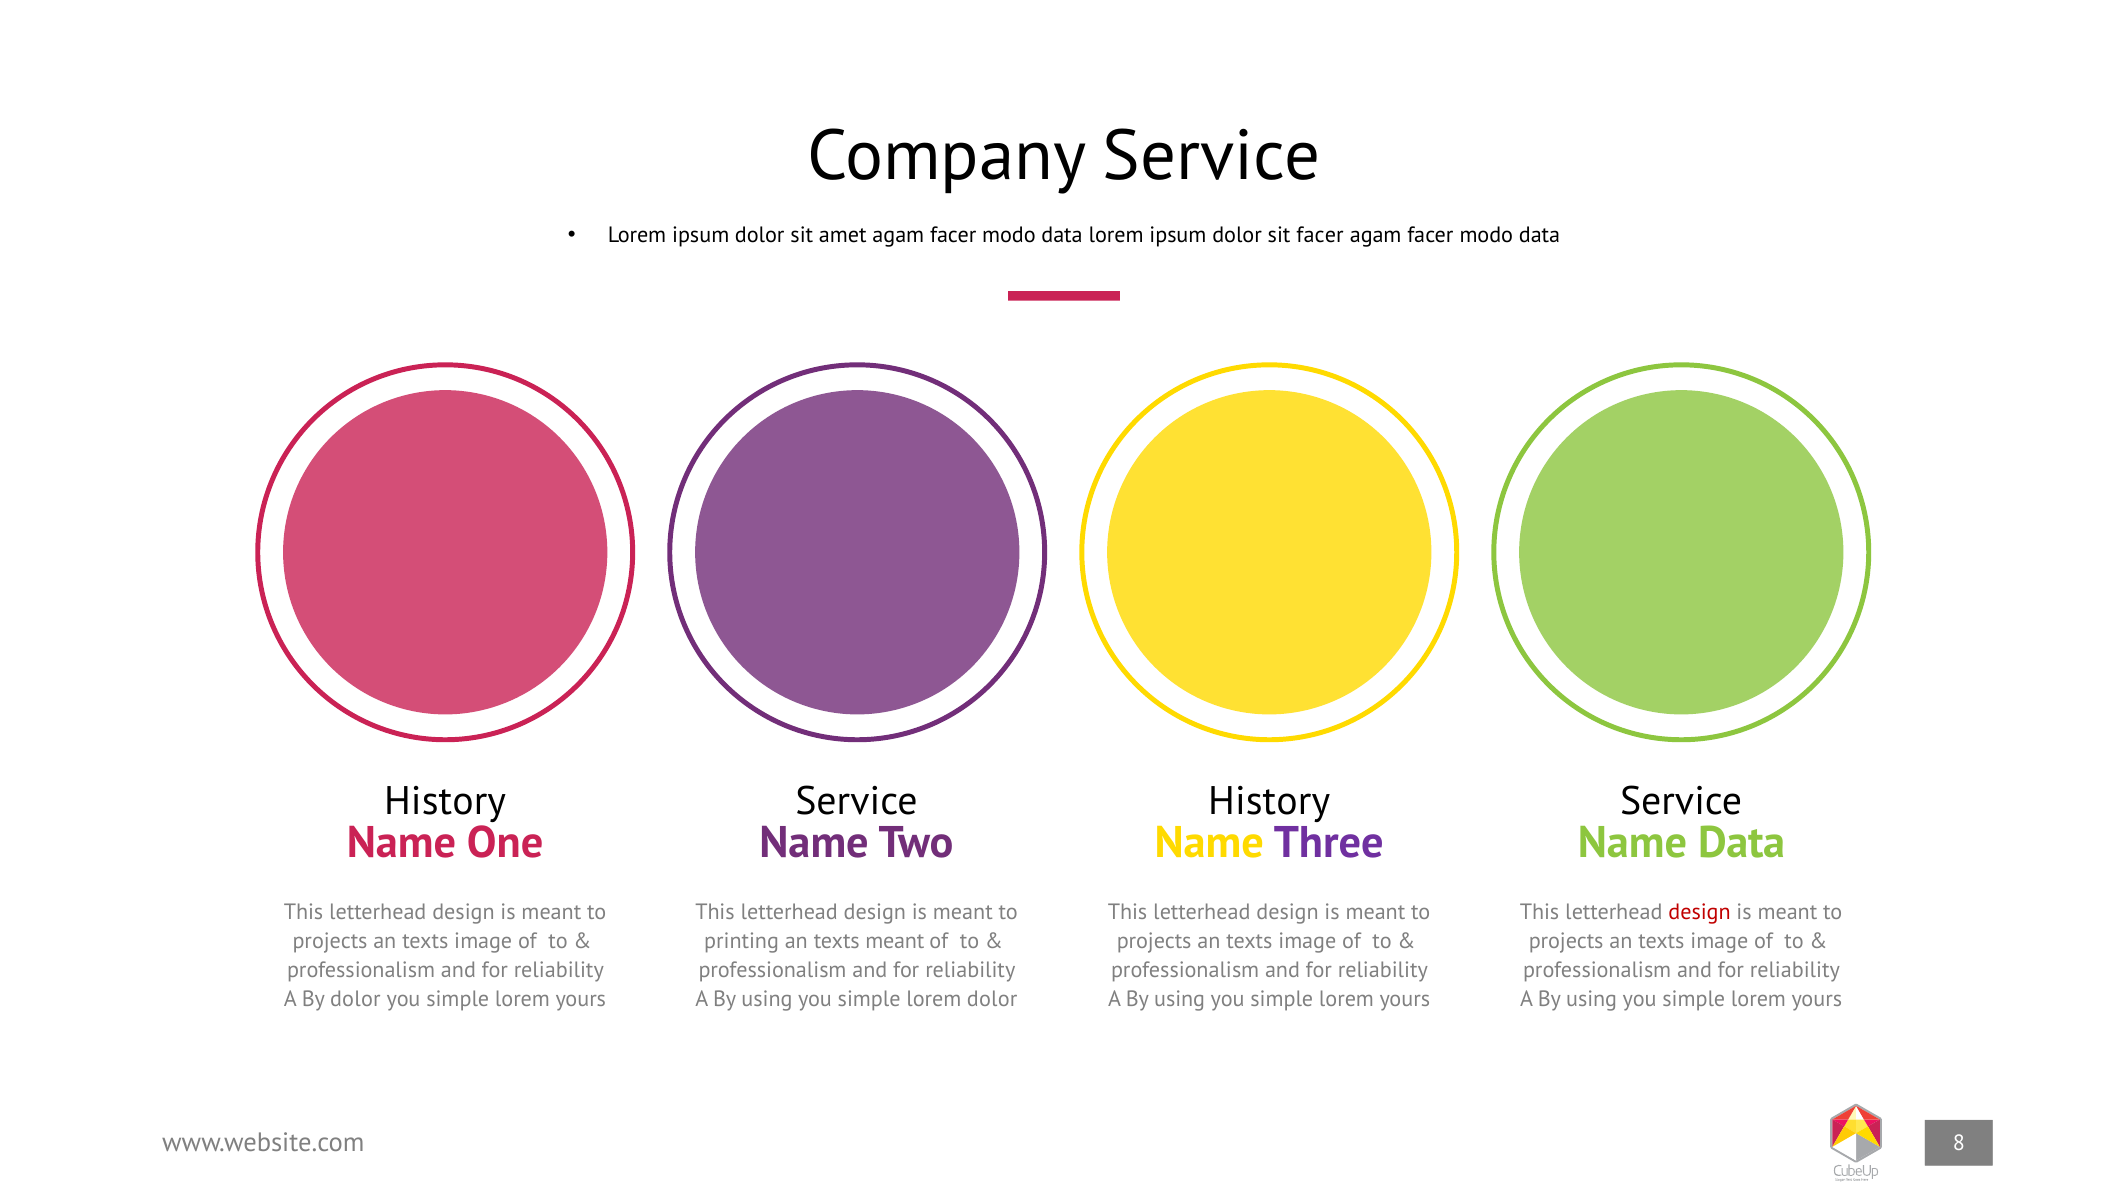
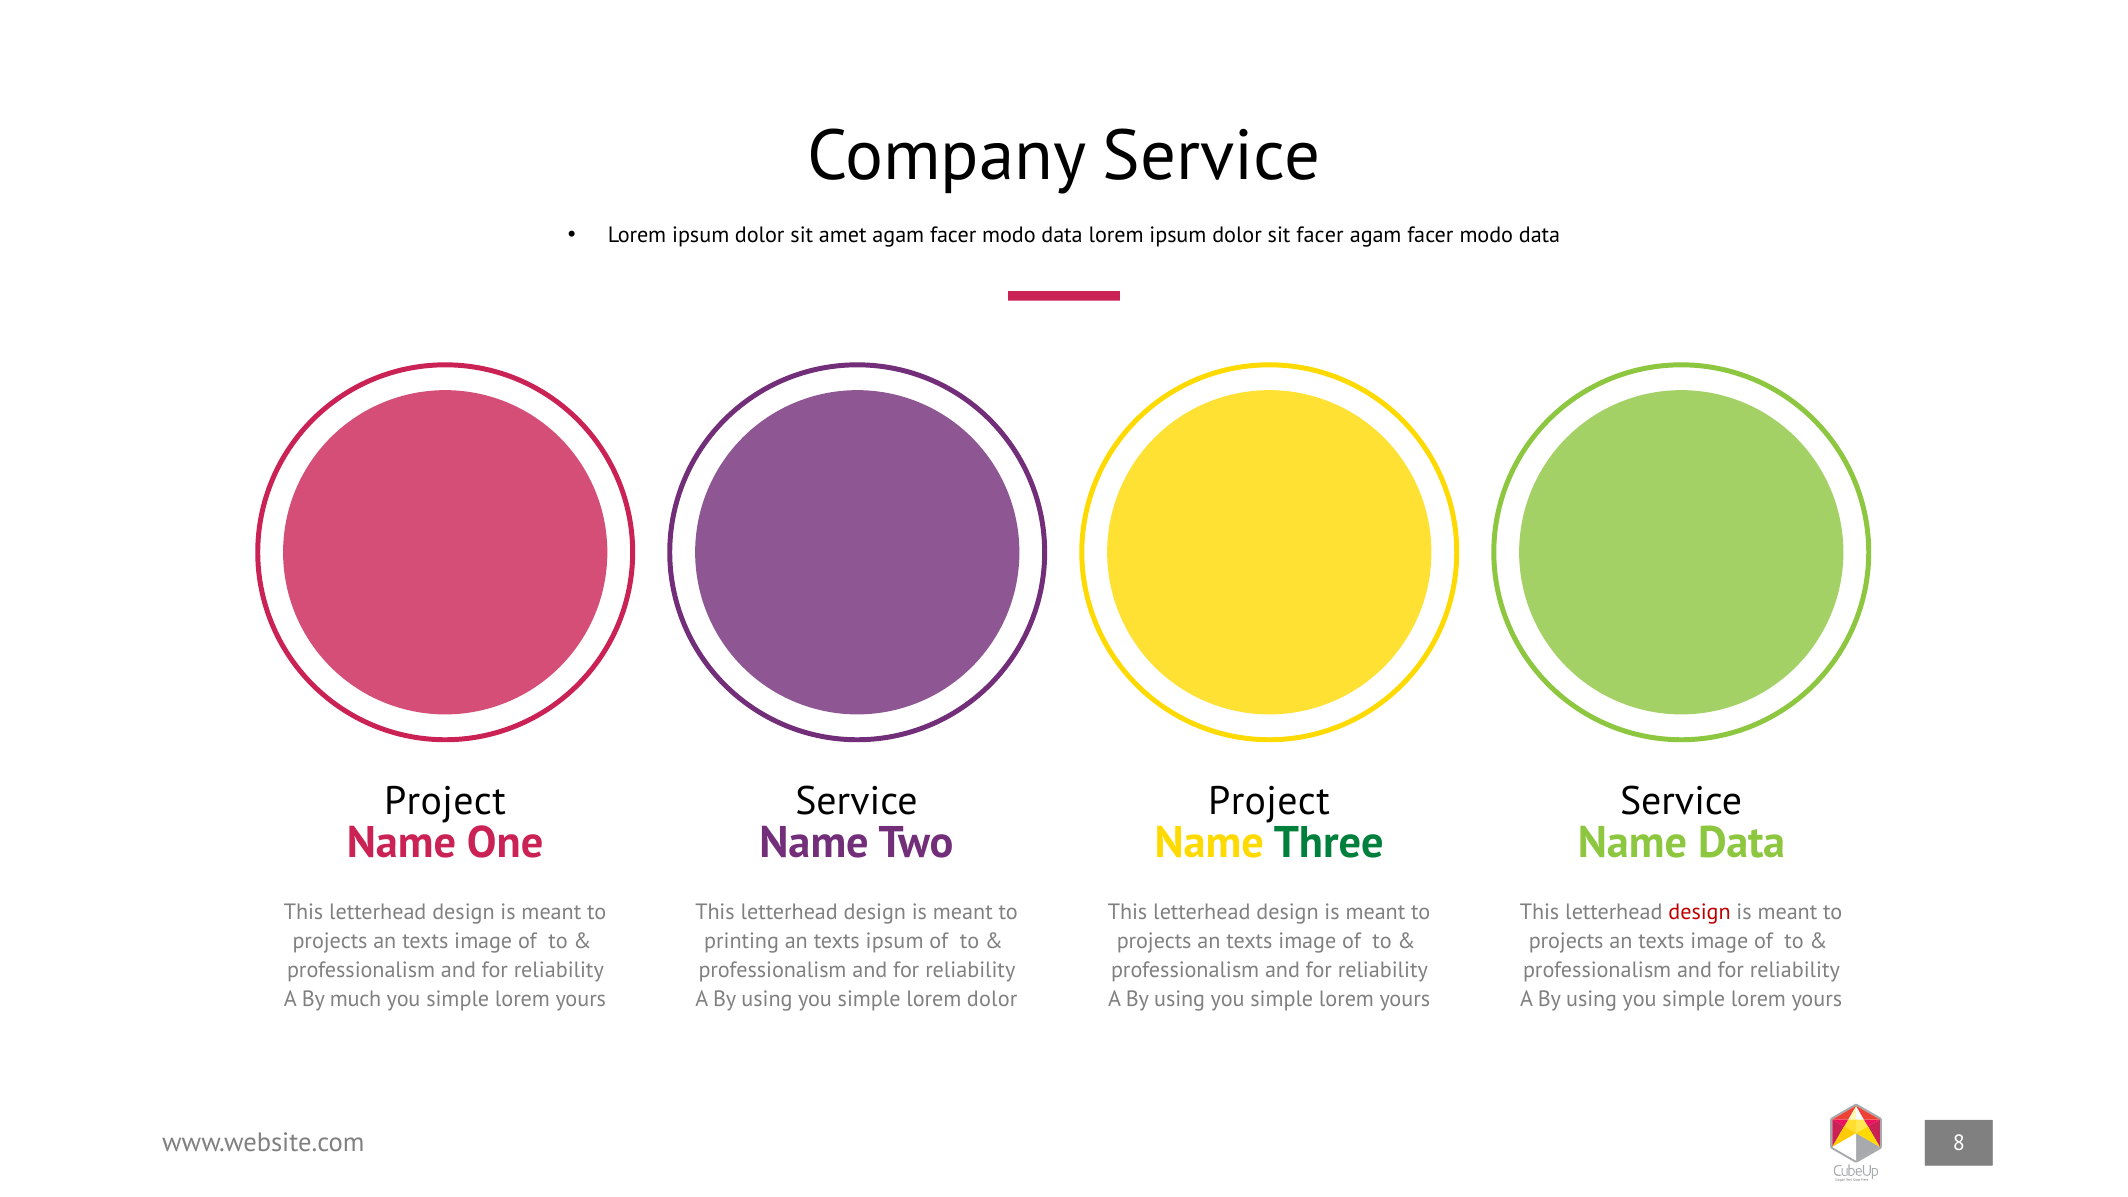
History: History -> Project (445, 801)
History: History -> Project (1269, 801)
Three colour: purple -> green (1329, 843)
texts meant: meant -> ipsum (895, 941)
By dolor: dolor -> much (356, 999)
